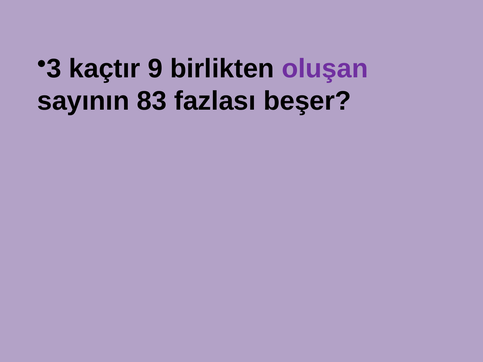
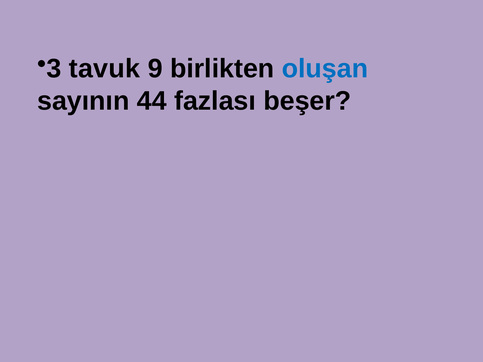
kaçtır: kaçtır -> tavuk (104, 69)
oluşan colour: purple -> blue (325, 69)
83: 83 -> 44 (152, 101)
